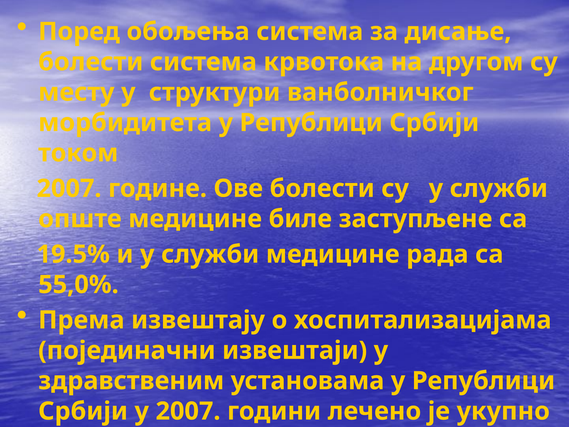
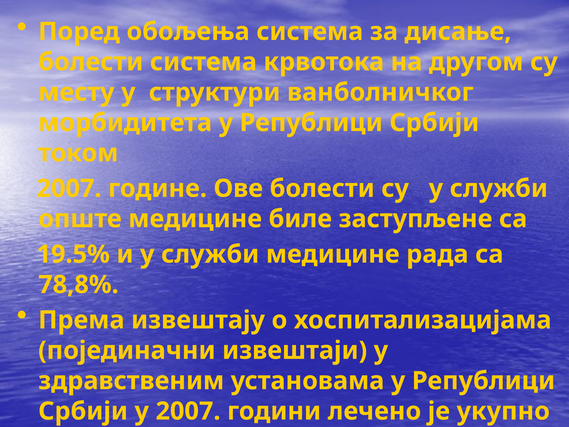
55,0%: 55,0% -> 78,8% (78, 285)
